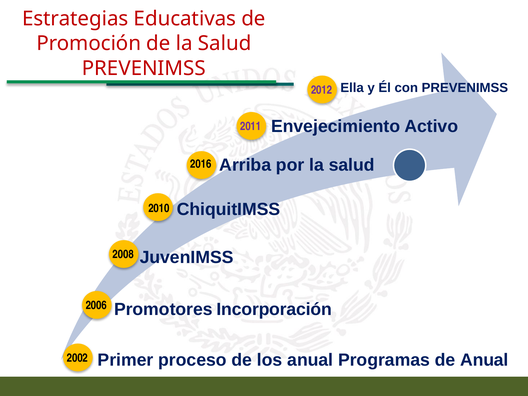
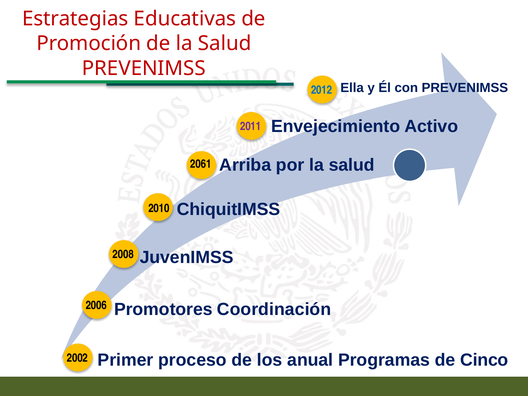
2012 colour: purple -> blue (322, 90)
2016: 2016 -> 2061 (201, 164)
Promotores Incorporación: Incorporación -> Coordinación (274, 309)
de Anual: Anual -> Cinco (484, 360)
